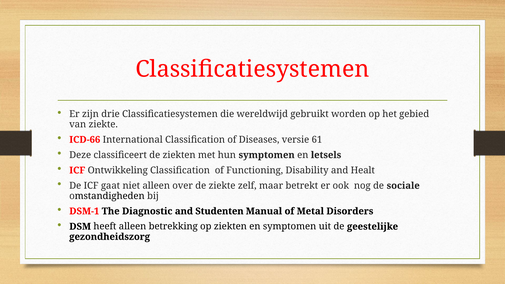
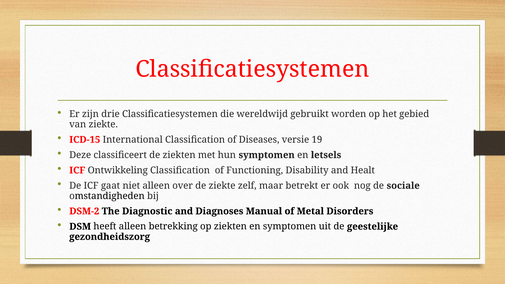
ICD-66: ICD-66 -> ICD-15 (85, 140)
61: 61 -> 19 (317, 140)
DSM-1: DSM-1 -> DSM-2 (84, 211)
Studenten: Studenten -> Diagnoses (219, 211)
